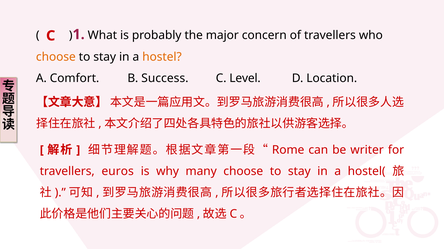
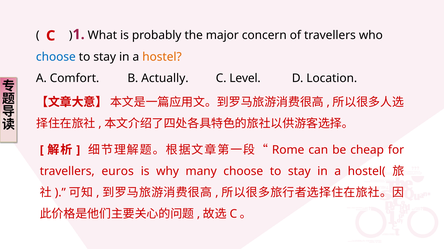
choose colour: orange -> blue (56, 57)
Success: Success -> Actually (165, 78)
writer: writer -> cheap (367, 150)
